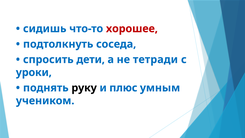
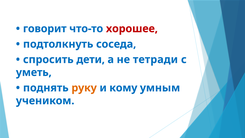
сидишь: сидишь -> говорит (45, 29)
уроки: уроки -> уметь (34, 72)
руку colour: black -> orange (84, 88)
плюс: плюс -> кому (123, 88)
